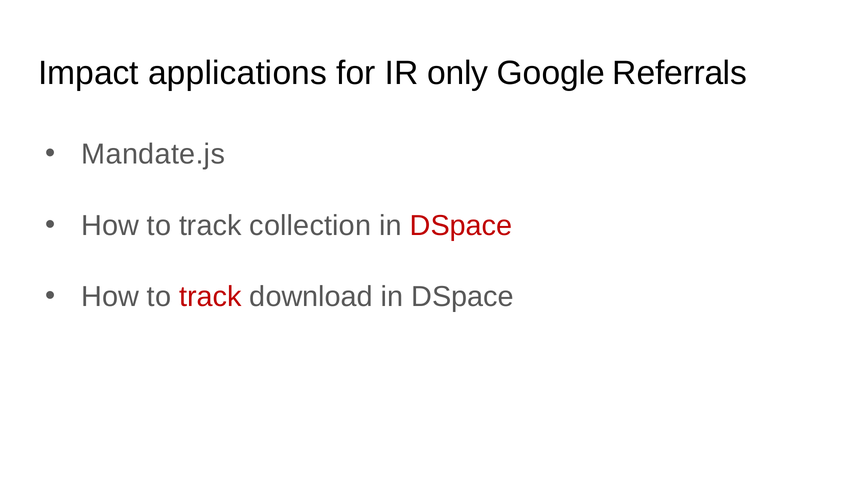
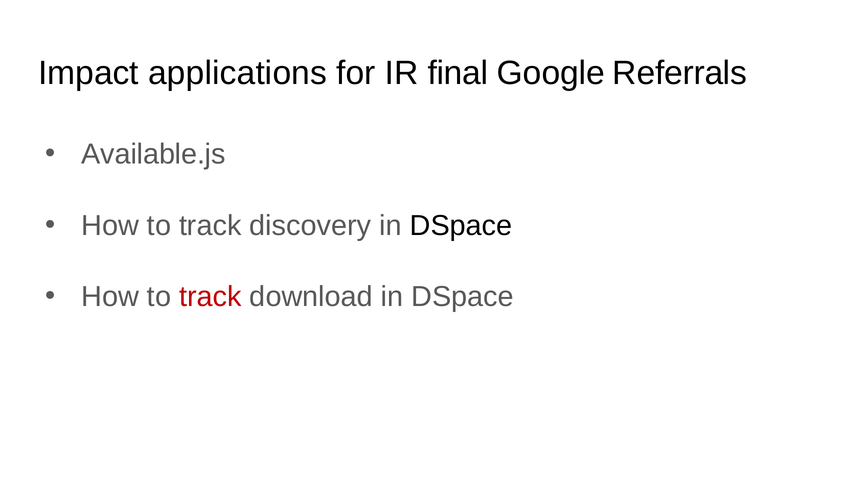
only: only -> final (458, 73)
Mandate.js: Mandate.js -> Available.js (153, 154)
collection: collection -> discovery (310, 225)
DSpace colour: red -> black (461, 225)
